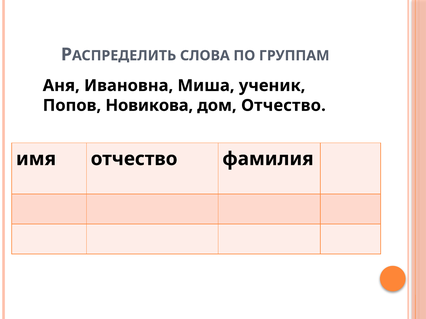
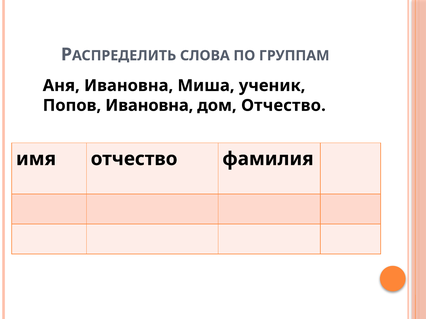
Попов Новикова: Новикова -> Ивановна (149, 106)
